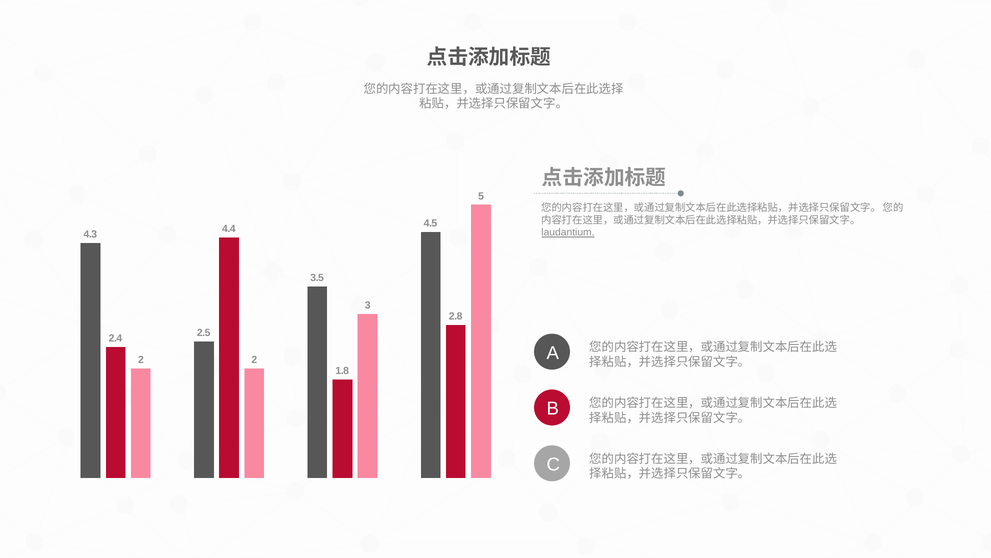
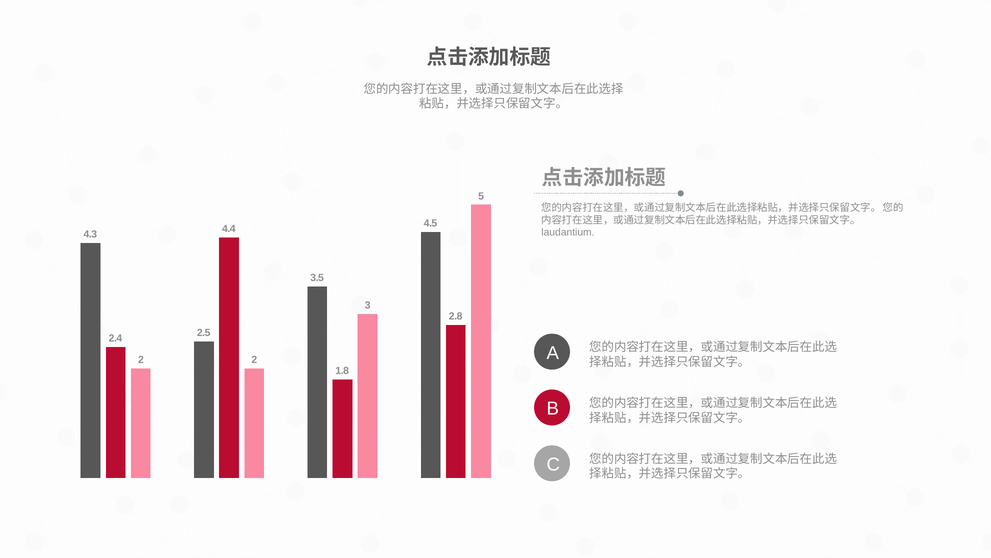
laudantium underline: present -> none (568, 232)
